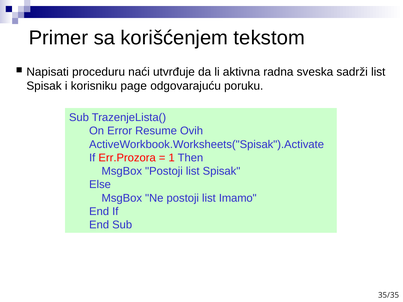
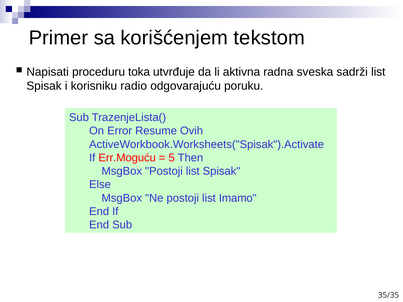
naći: naći -> toka (139, 72)
page: page -> radio (134, 86)
Err.Prozora: Err.Prozora -> Err.Moguću (127, 158)
1: 1 -> 5 (172, 158)
